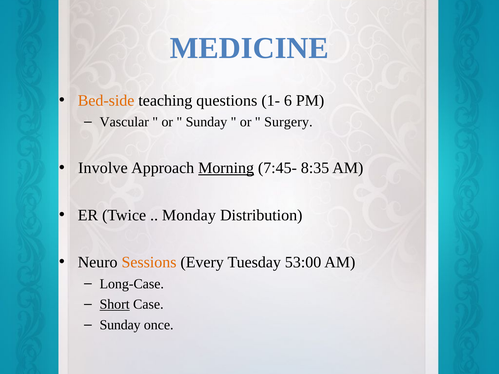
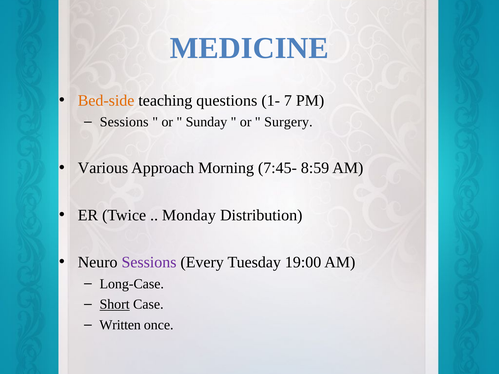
6: 6 -> 7 (288, 100)
Vascular: Vascular -> Sessions (124, 122)
Involve: Involve -> Various (103, 168)
Morning underline: present -> none (226, 168)
8:35: 8:35 -> 8:59 (315, 168)
Sessions colour: orange -> purple (149, 262)
53:00: 53:00 -> 19:00 (303, 262)
Sunday: Sunday -> Written (120, 325)
